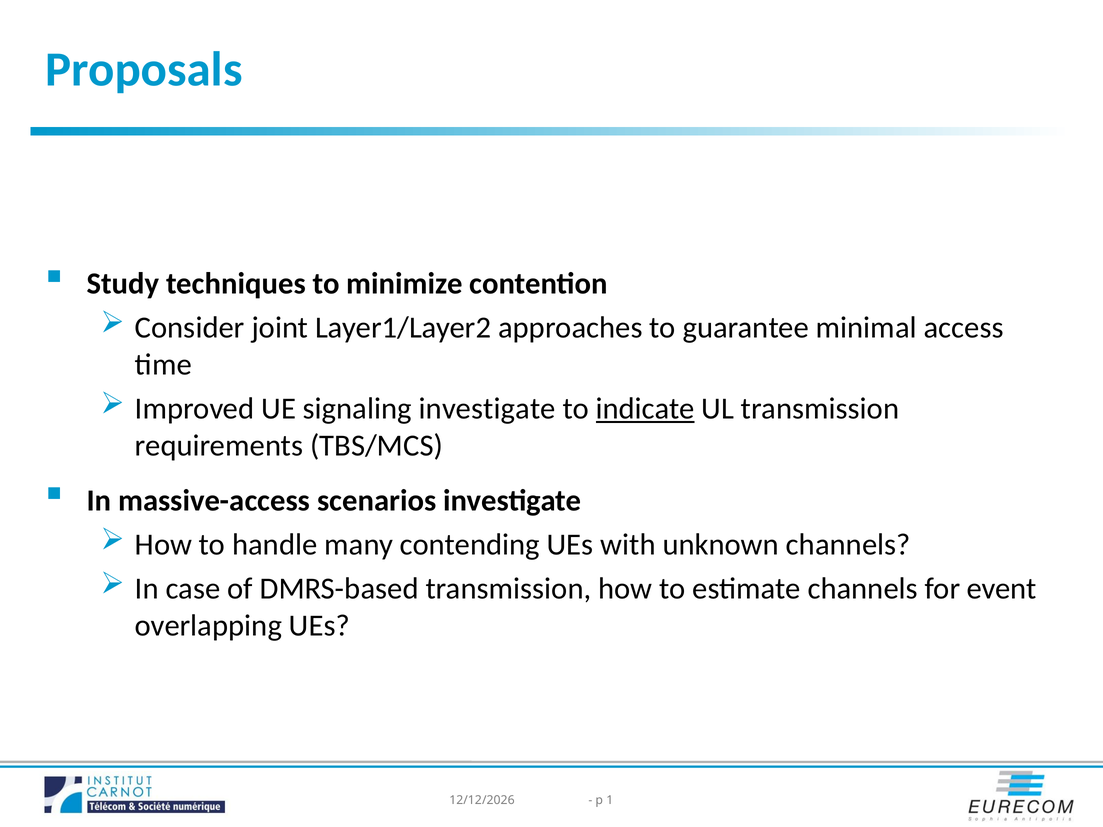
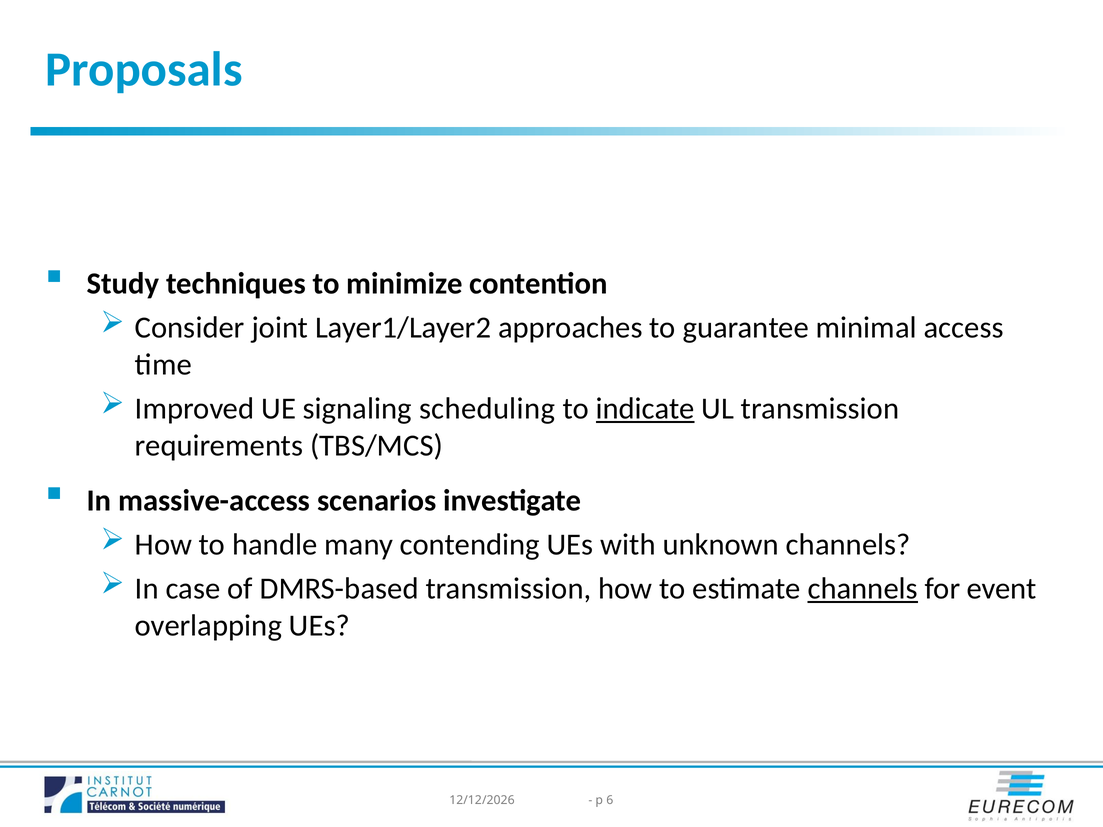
signaling investigate: investigate -> scheduling (487, 409)
channels underline: none -> present (863, 589)
1: 1 -> 6 (610, 801)
